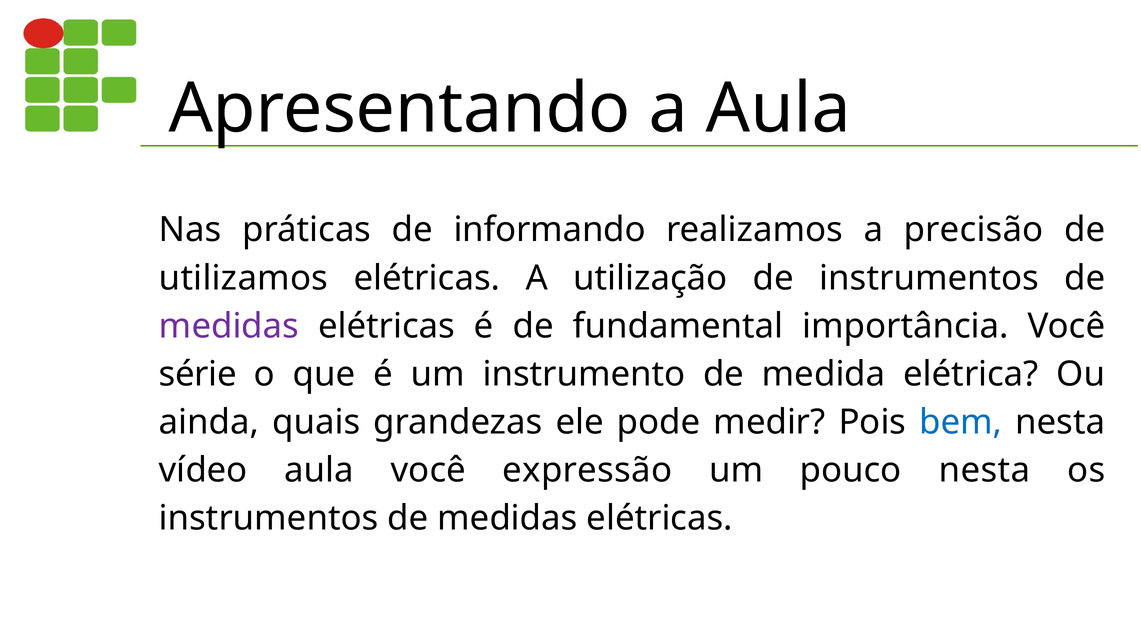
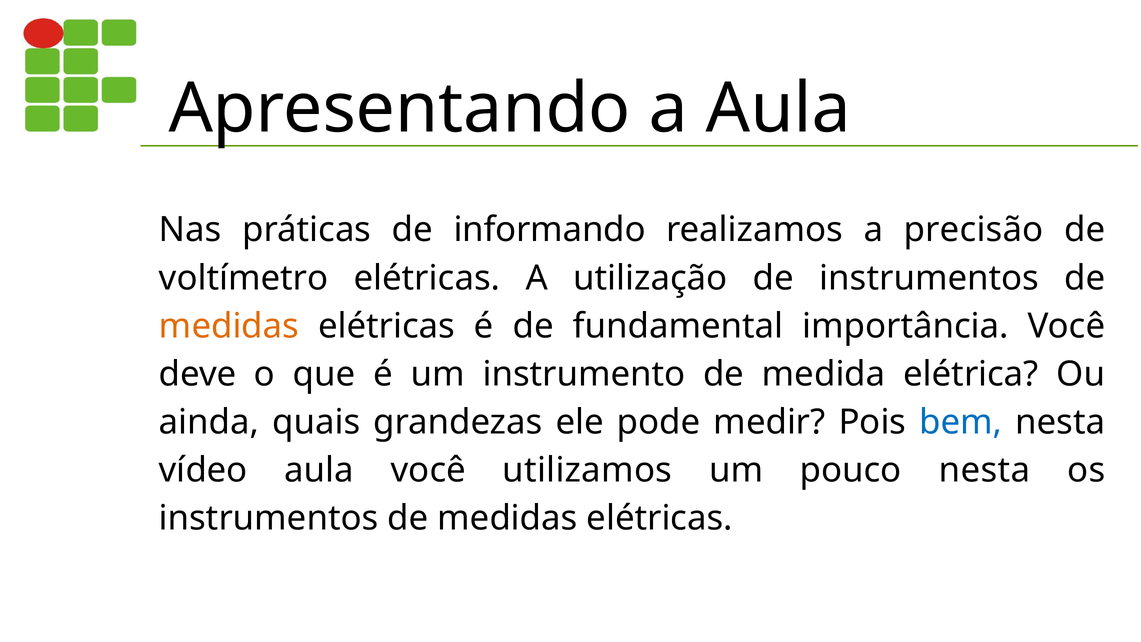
utilizamos: utilizamos -> voltímetro (244, 278)
medidas colour: purple -> orange (229, 326)
série: série -> deve (198, 374)
expressão: expressão -> utilizamos (587, 470)
